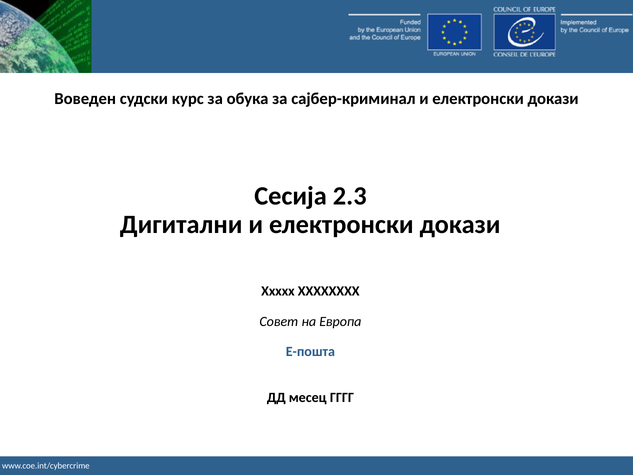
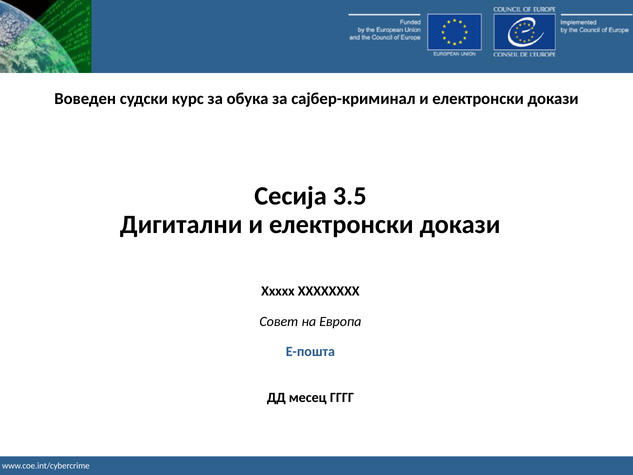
2.3: 2.3 -> 3.5 (350, 196)
